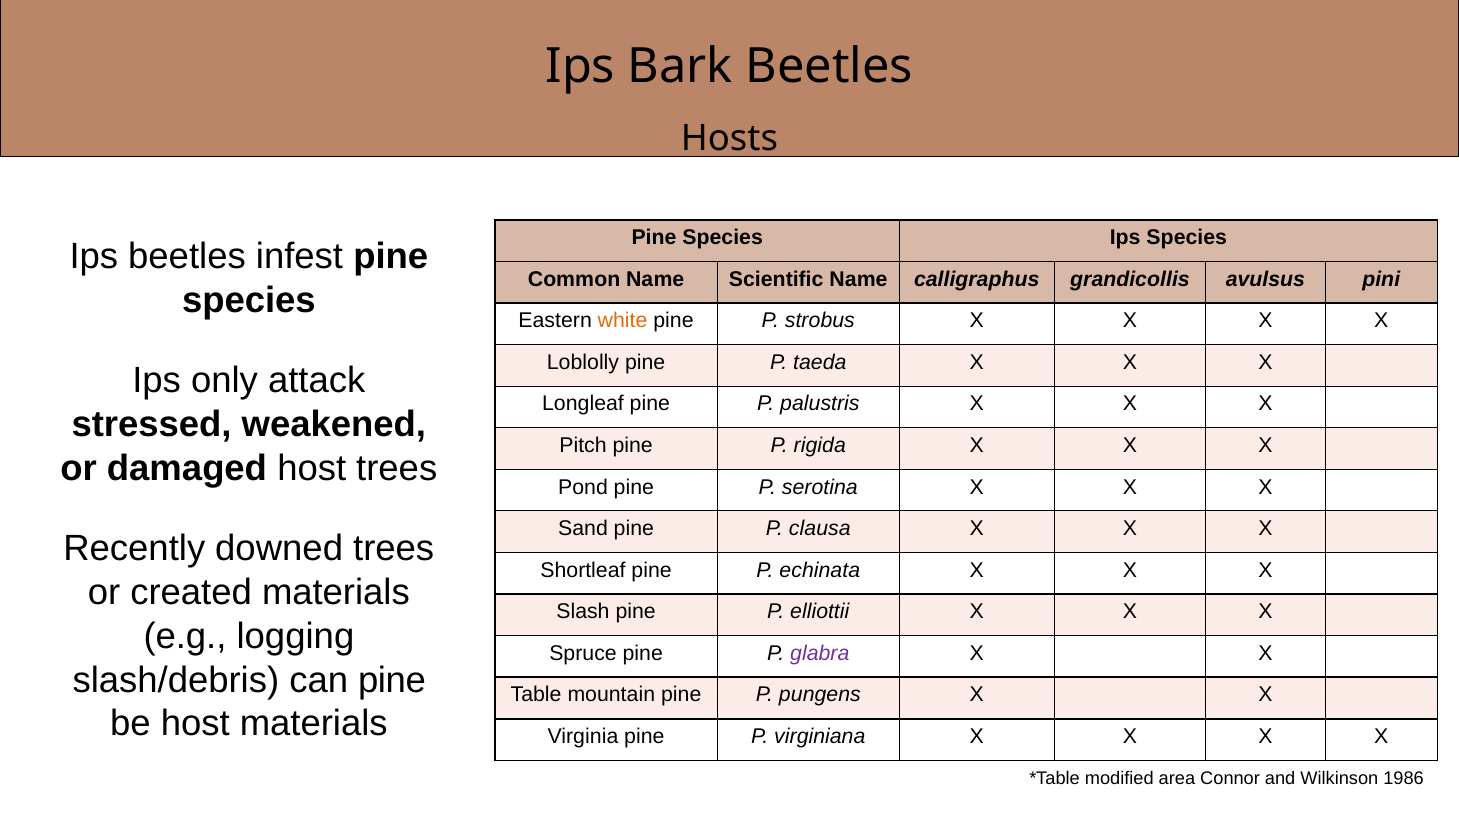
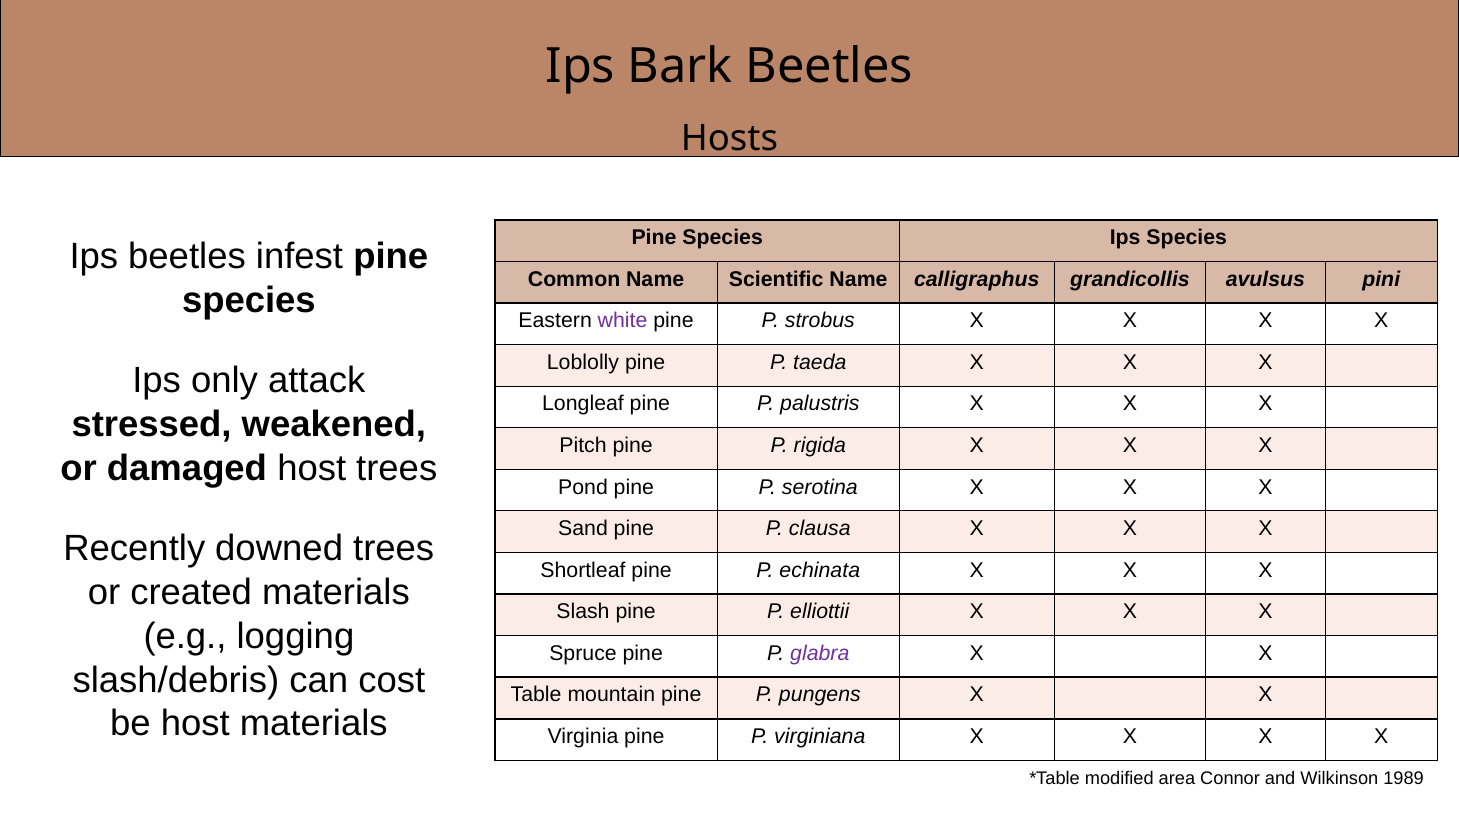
white colour: orange -> purple (623, 321)
can pine: pine -> cost (392, 680)
1986: 1986 -> 1989 (1404, 778)
